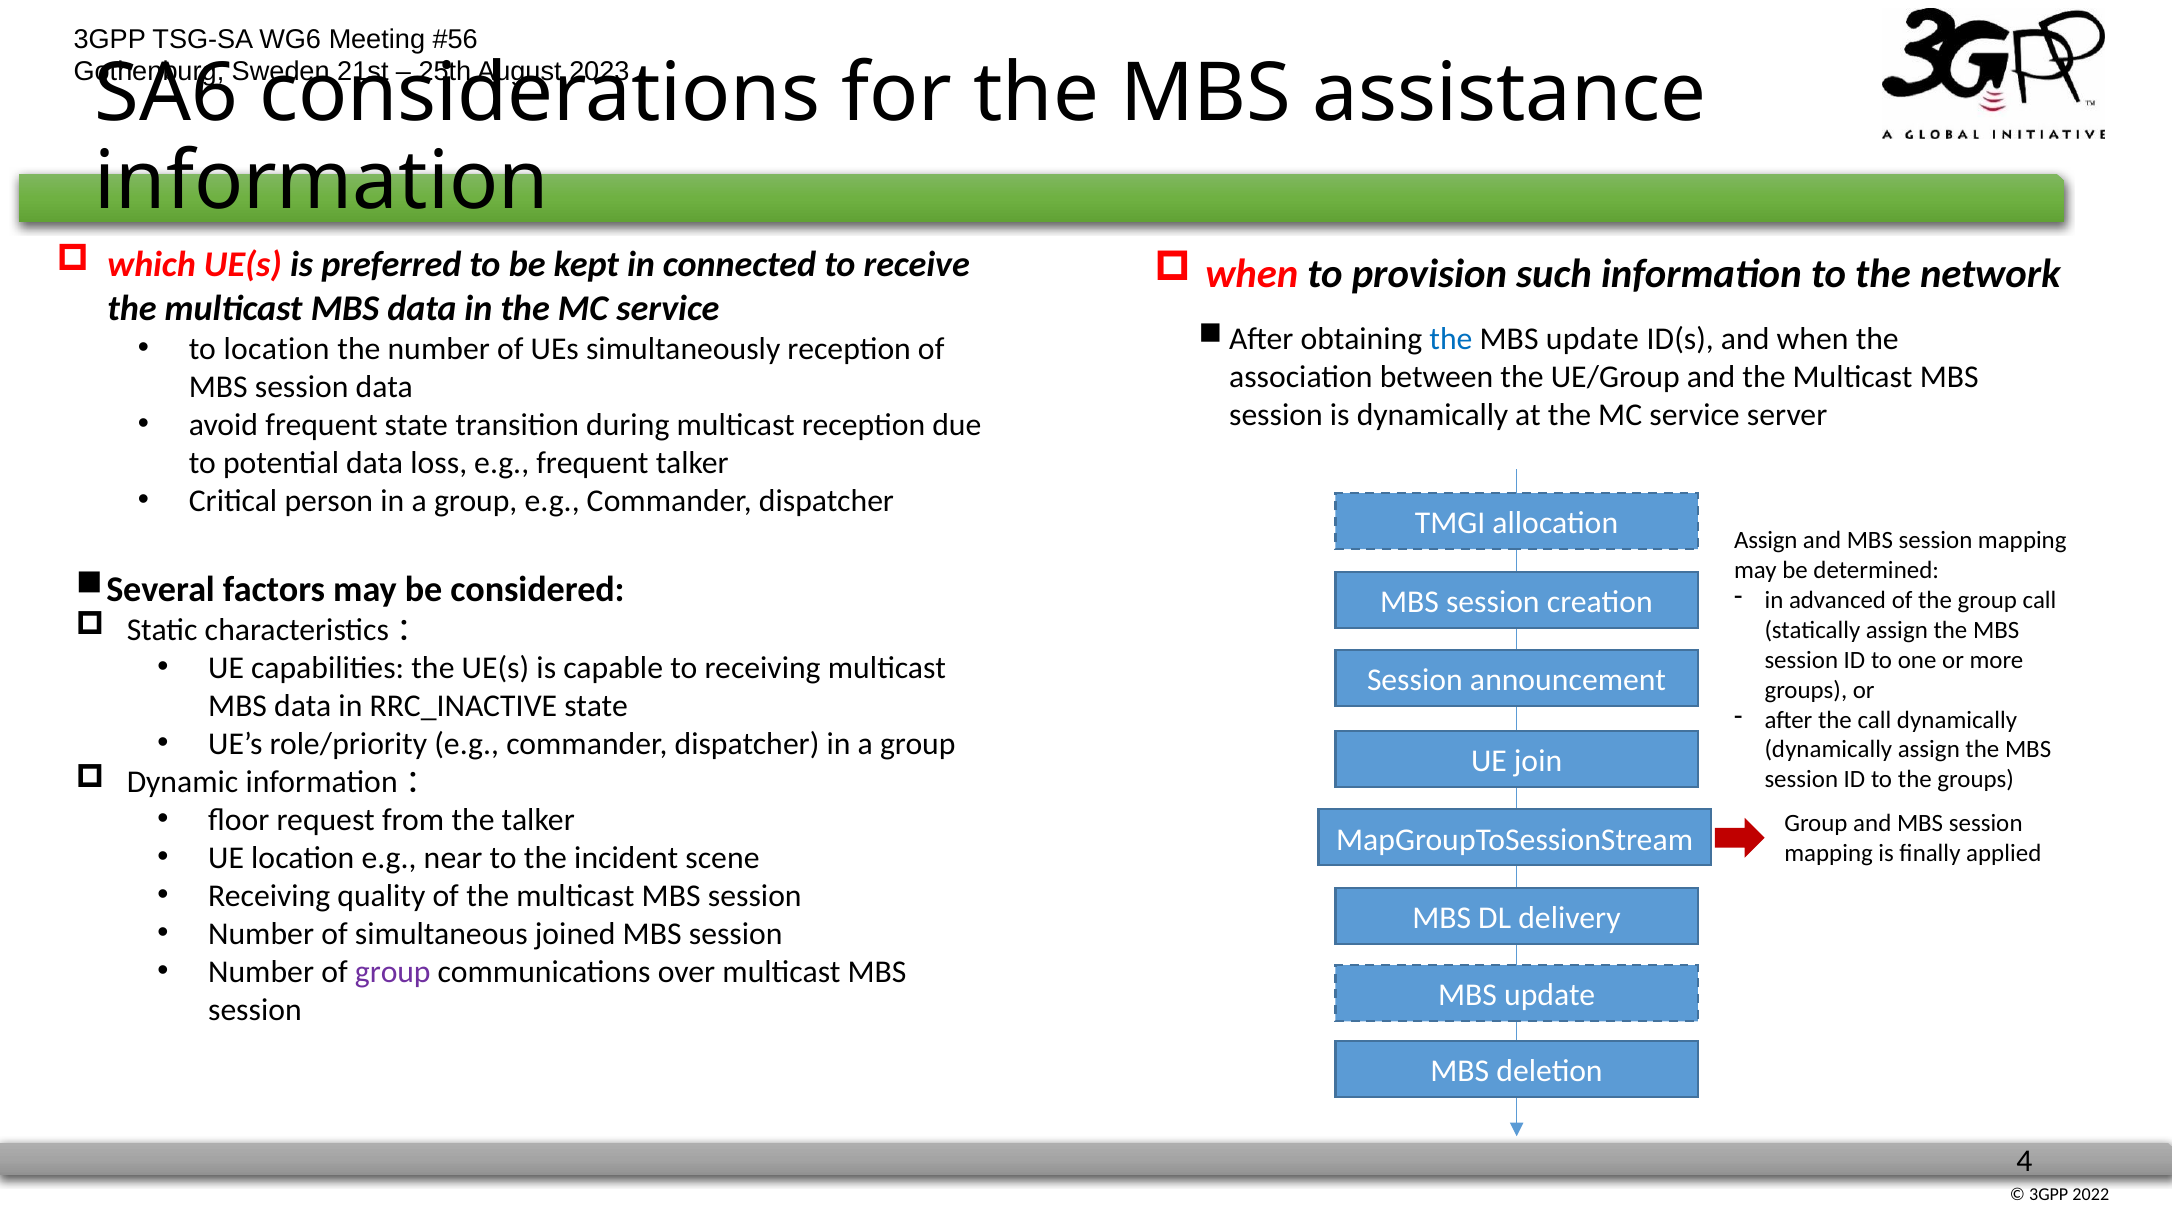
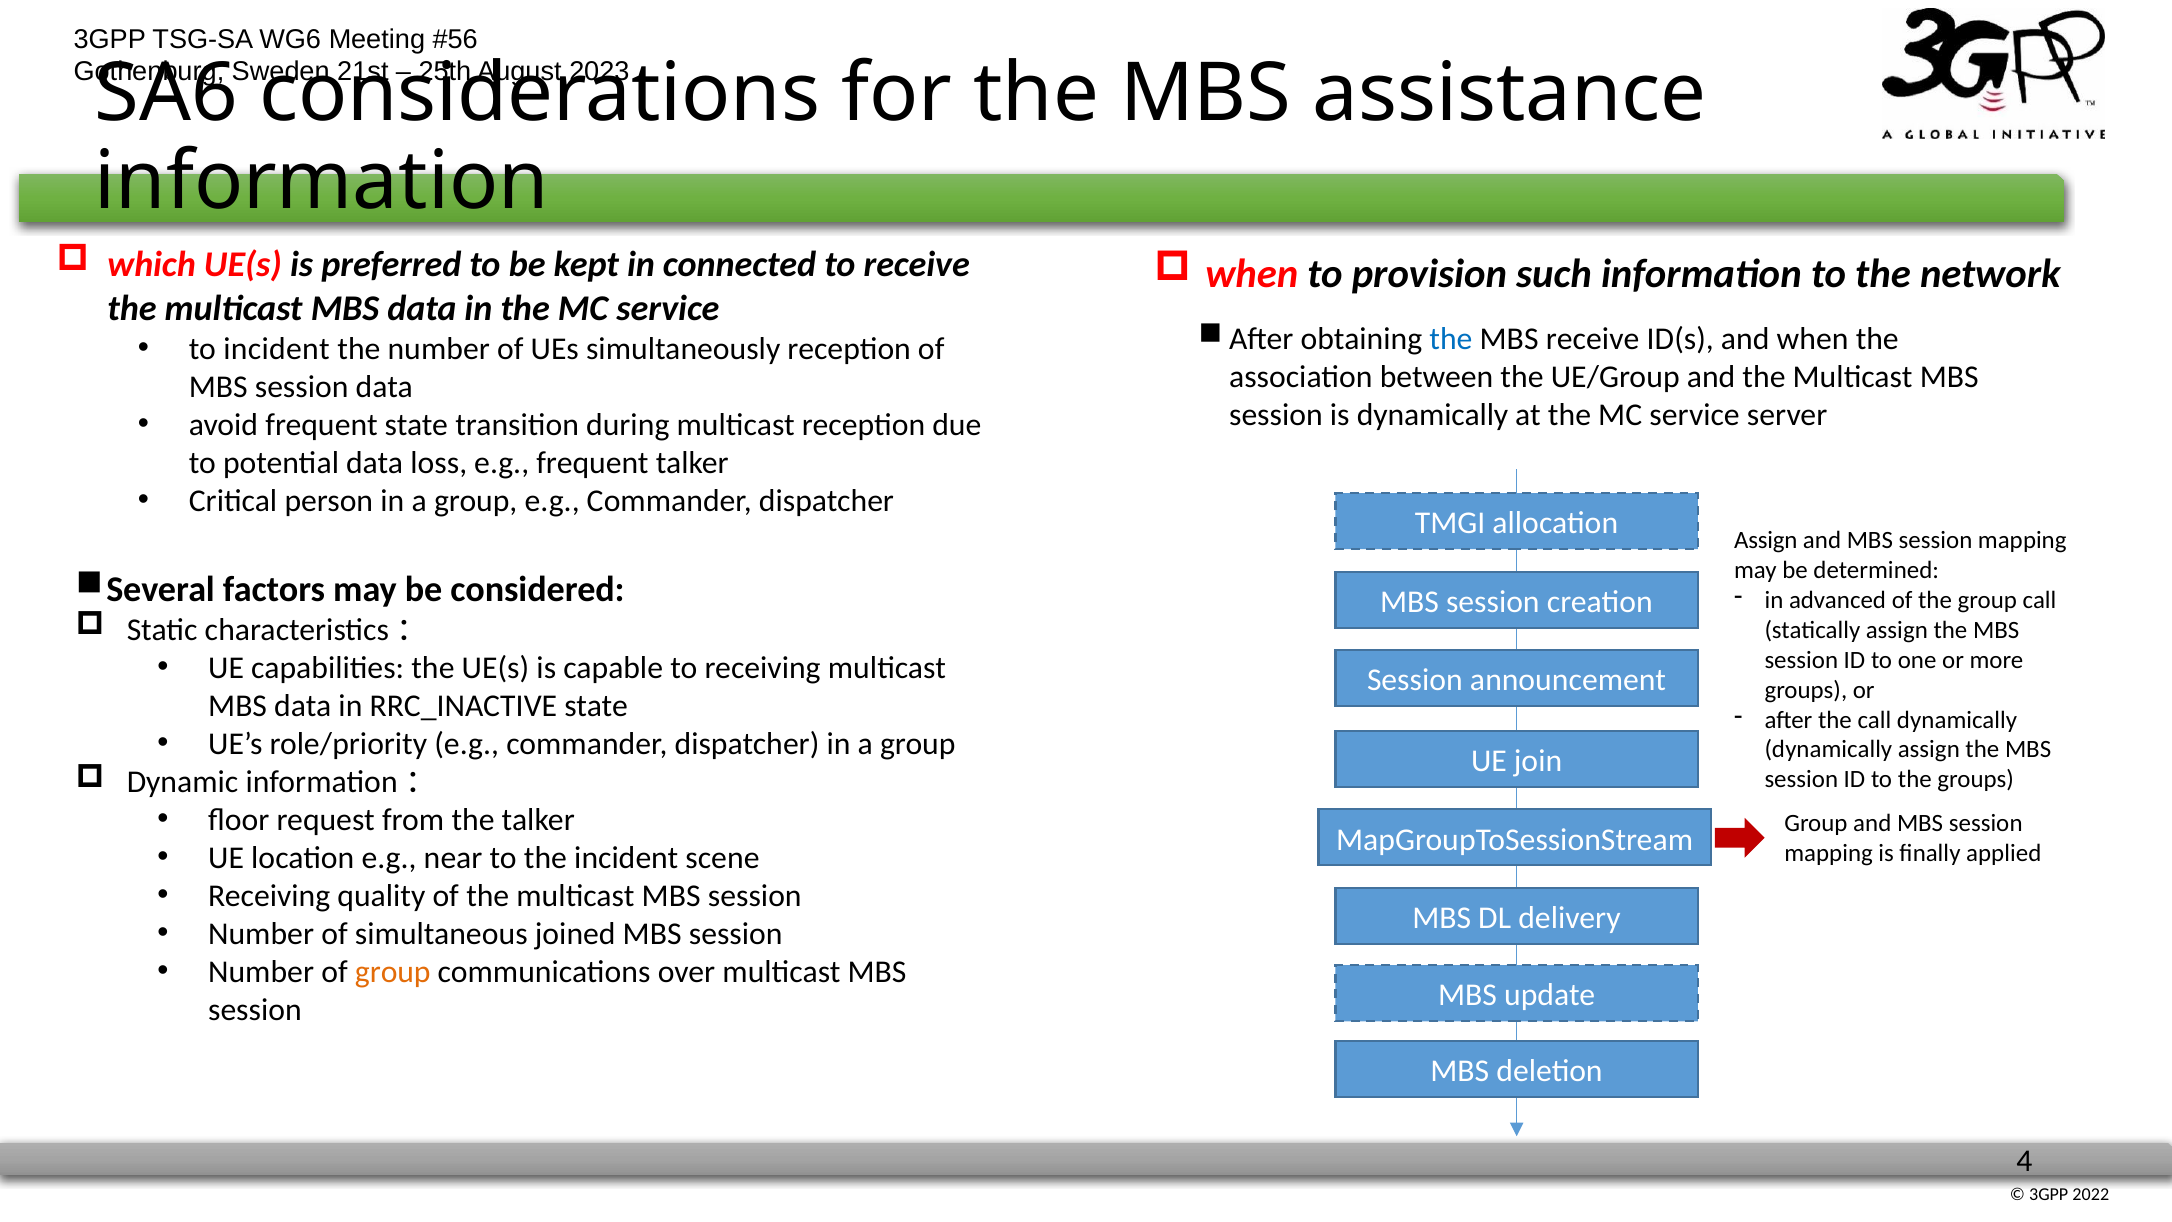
update: update -> receive (1593, 339)
to location: location -> incident (276, 349)
group colour: purple -> orange (393, 972)
